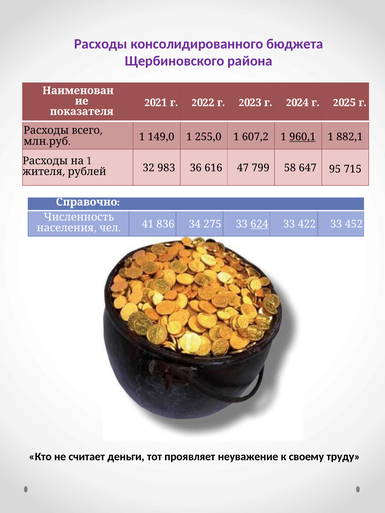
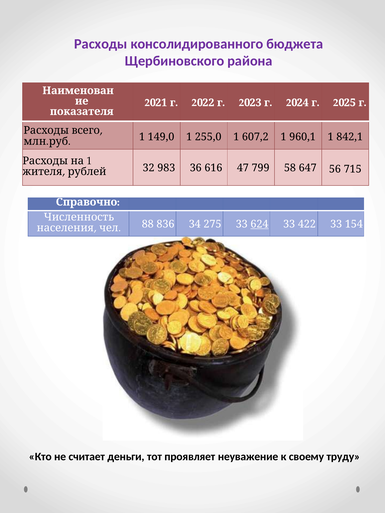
960,1 underline: present -> none (303, 137)
882,1: 882,1 -> 842,1 (350, 137)
95: 95 -> 56 (335, 169)
41: 41 -> 88 (148, 224)
452: 452 -> 154 (354, 224)
